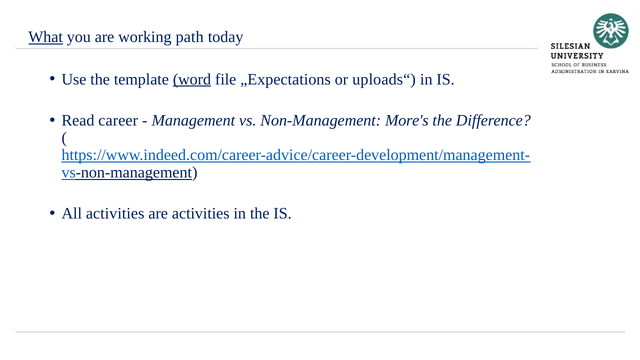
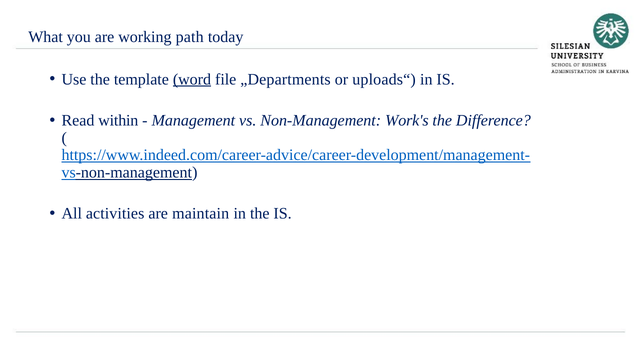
What underline: present -> none (46, 37)
„Expectations: „Expectations -> „Departments (285, 79)
career: career -> within (118, 120)
More's: More's -> Work's (407, 120)
are activities: activities -> maintain (201, 214)
